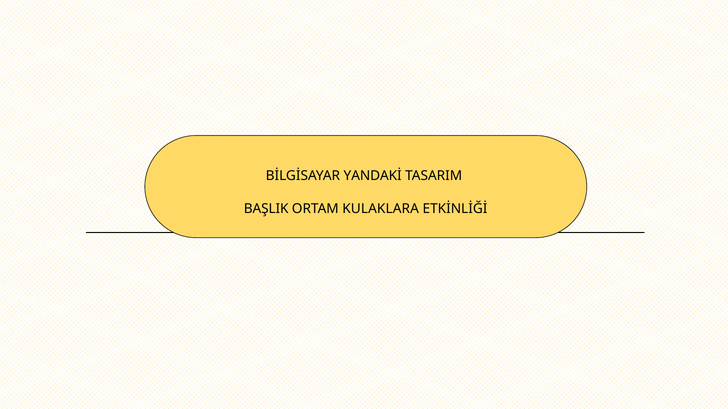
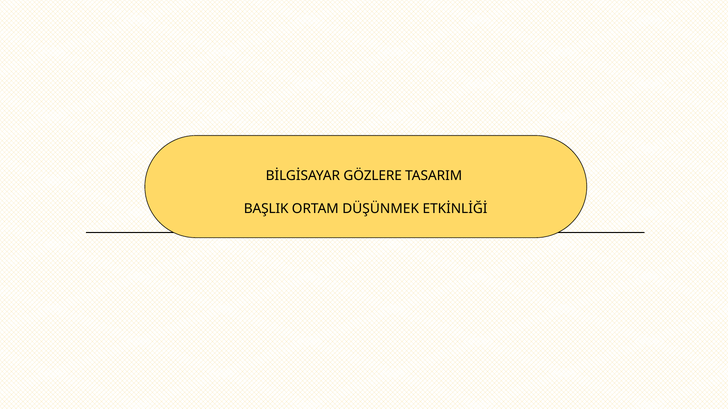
YANDAKİ: YANDAKİ -> GÖZLERE (373, 176)
KULAKLARA: KULAKLARA -> DÜŞÜNMEK (381, 209)
